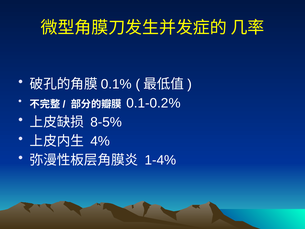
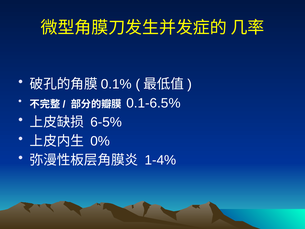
0.1-0.2%: 0.1-0.2% -> 0.1-6.5% (153, 103)
8-5%: 8-5% -> 6-5% (106, 122)
4%: 4% -> 0% (100, 141)
